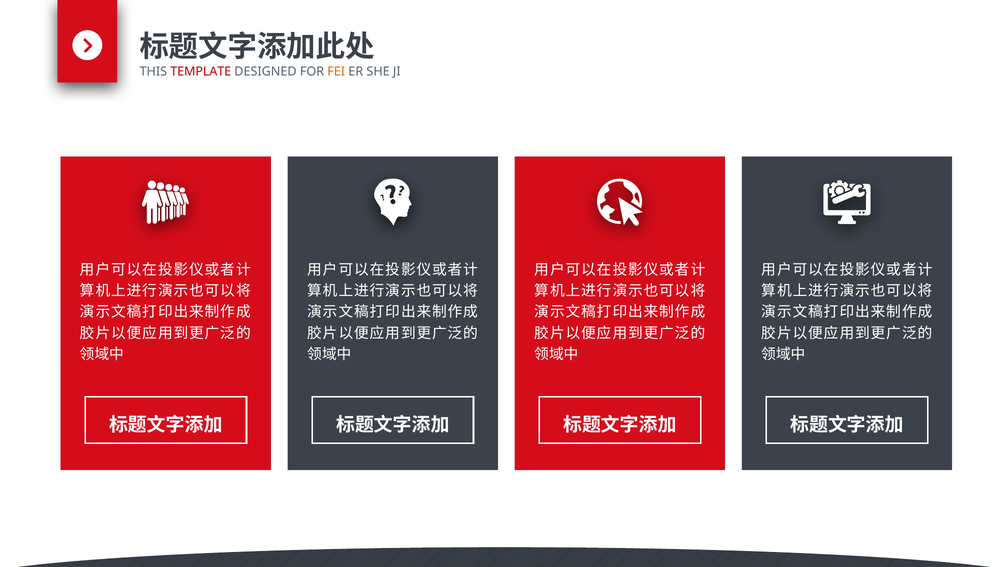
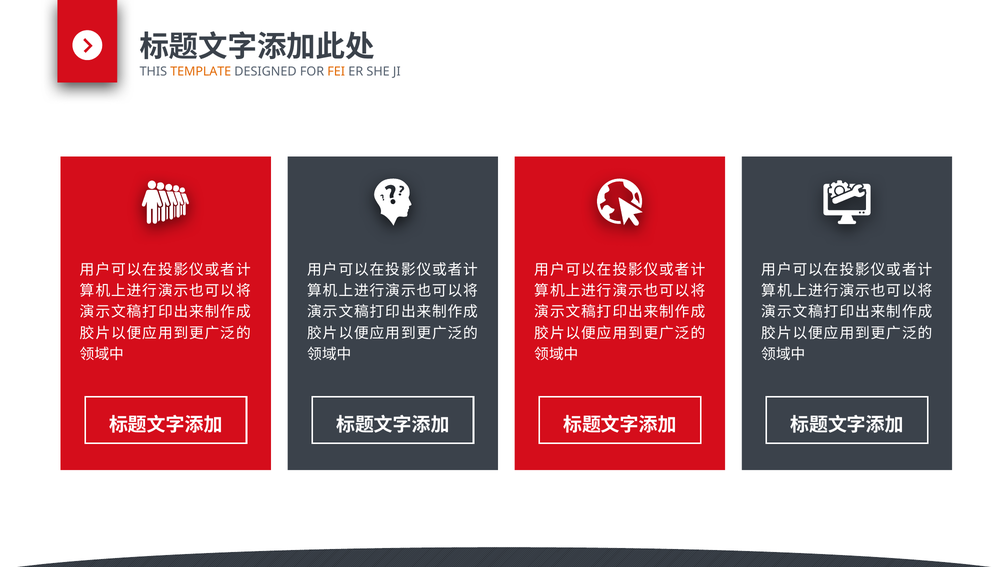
TEMPLATE colour: red -> orange (201, 72)
